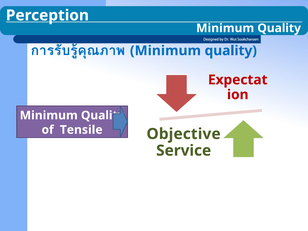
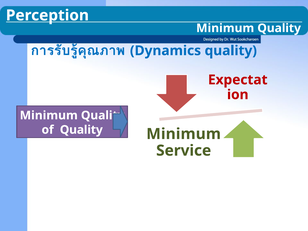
Minimum: Minimum -> Dynamics (165, 51)
of Tensile: Tensile -> Quality (81, 130)
Objective: Objective -> Minimum (184, 134)
